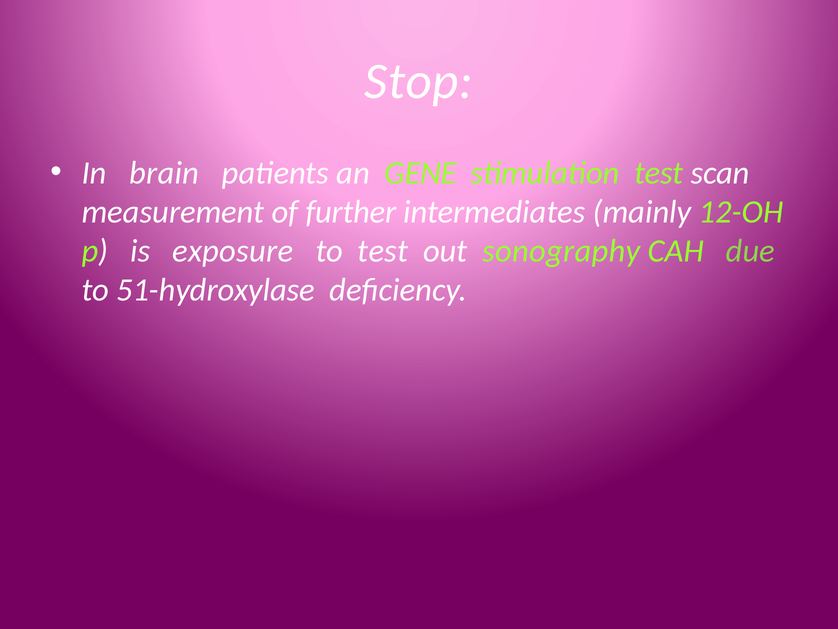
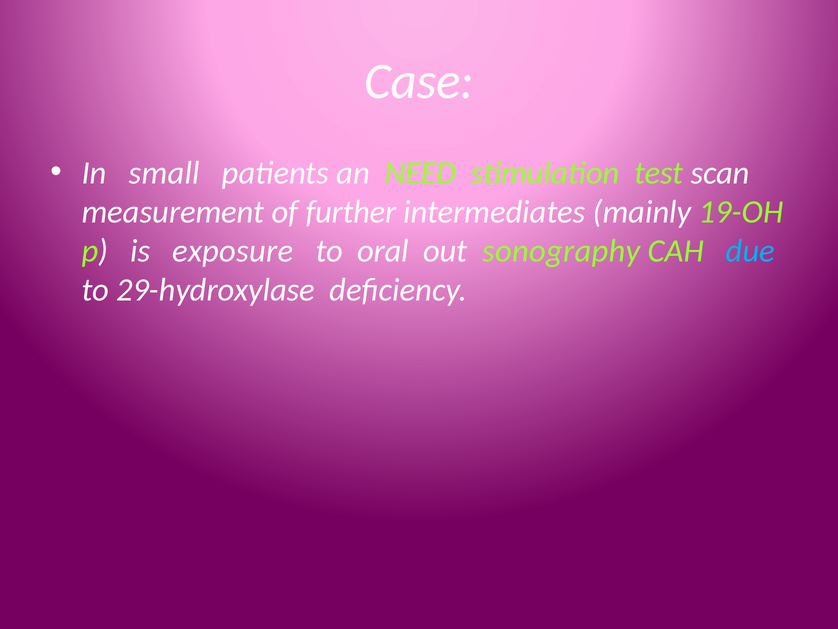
Stop: Stop -> Case (419, 81)
brain: brain -> small (164, 173)
GENE: GENE -> NEED (421, 173)
12-OH: 12-OH -> 19-OH (741, 212)
to test: test -> oral (383, 251)
due colour: light green -> light blue (750, 251)
51-hydroxylase: 51-hydroxylase -> 29-hydroxylase (216, 290)
